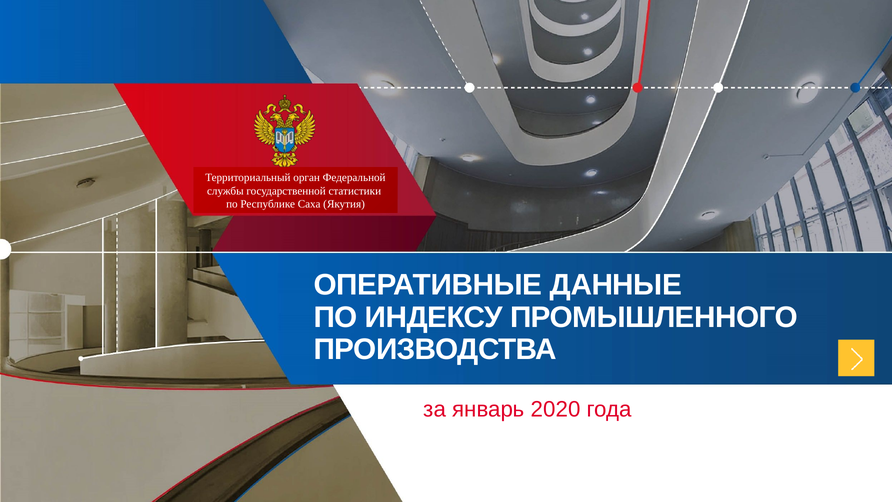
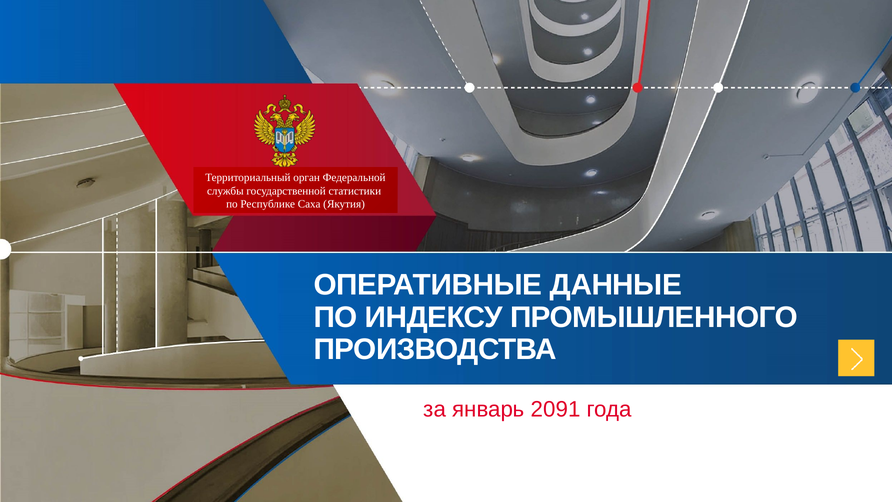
2020: 2020 -> 2091 (556, 409)
